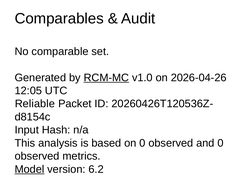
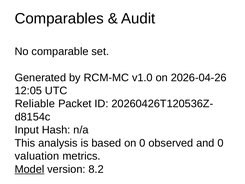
RCM-MC underline: present -> none (106, 78)
observed: observed -> valuation (37, 156)
6.2: 6.2 -> 8.2 (96, 169)
